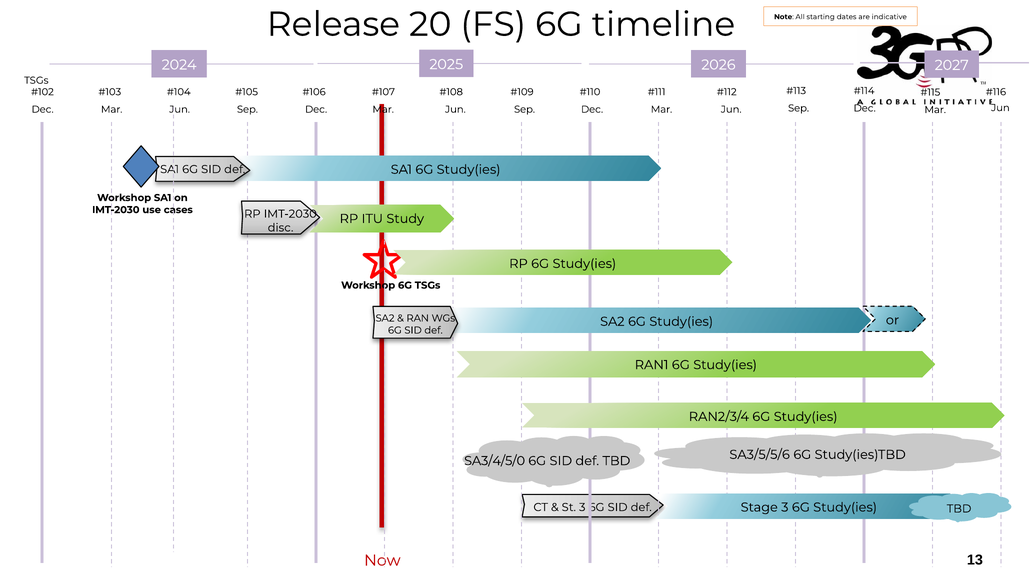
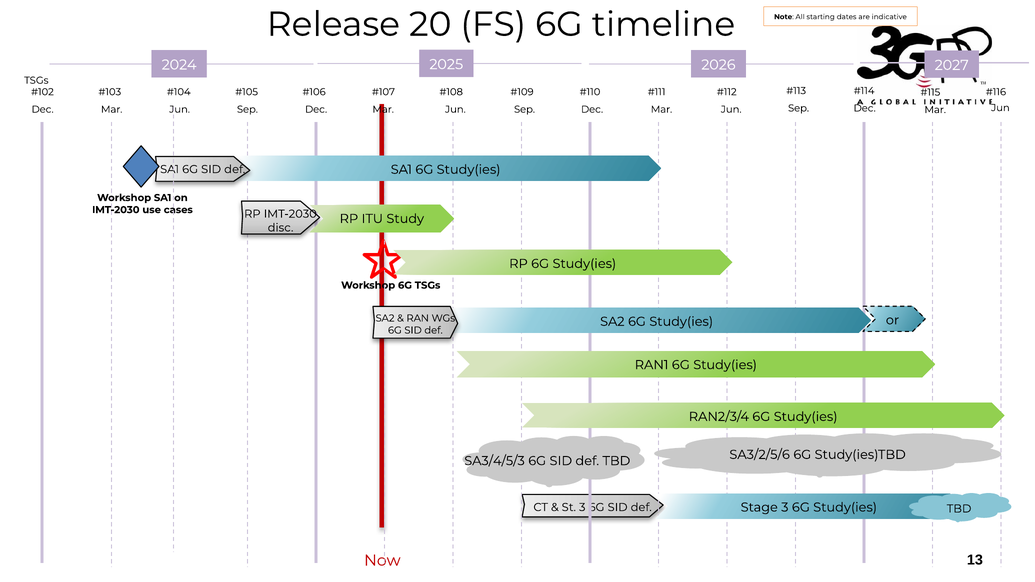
SA3/5/5/6: SA3/5/5/6 -> SA3/2/5/6 (760, 455)
SA3/4/5/0: SA3/4/5/0 -> SA3/4/5/3 (495, 461)
